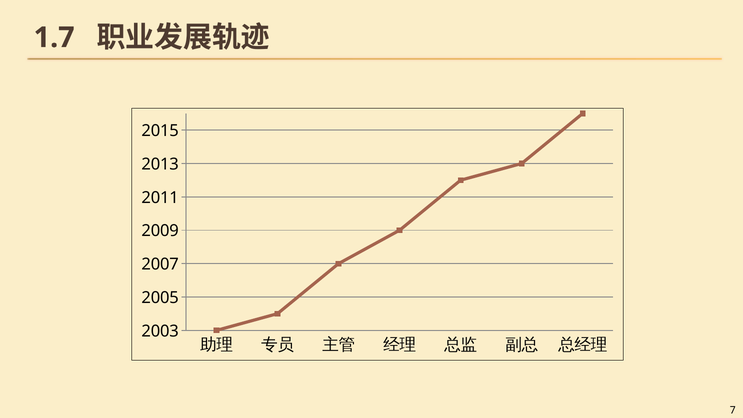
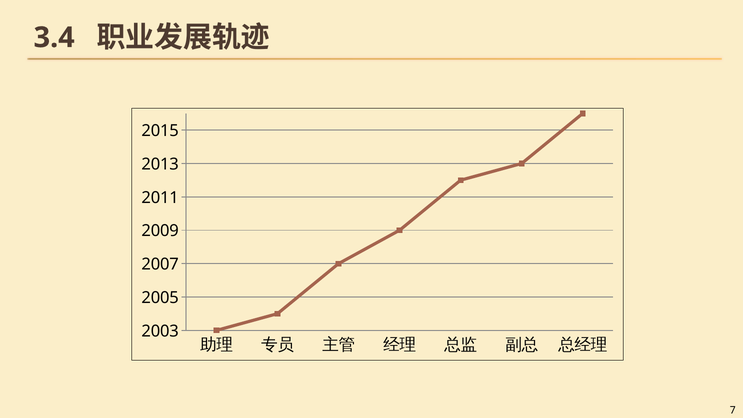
1.7: 1.7 -> 3.4 (54, 38)
